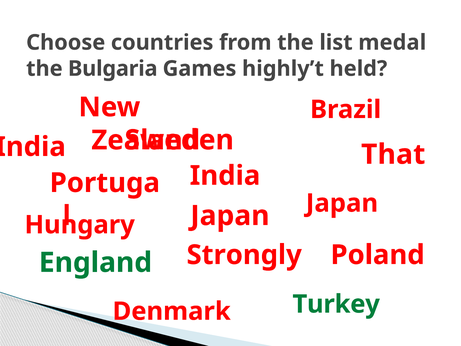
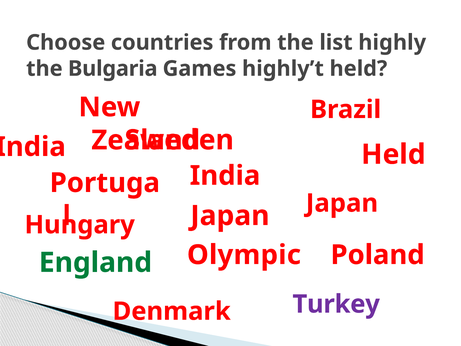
medal: medal -> highly (392, 42)
That: That -> Held (393, 154)
Strongly: Strongly -> Olympic (244, 255)
Turkey colour: green -> purple (336, 304)
